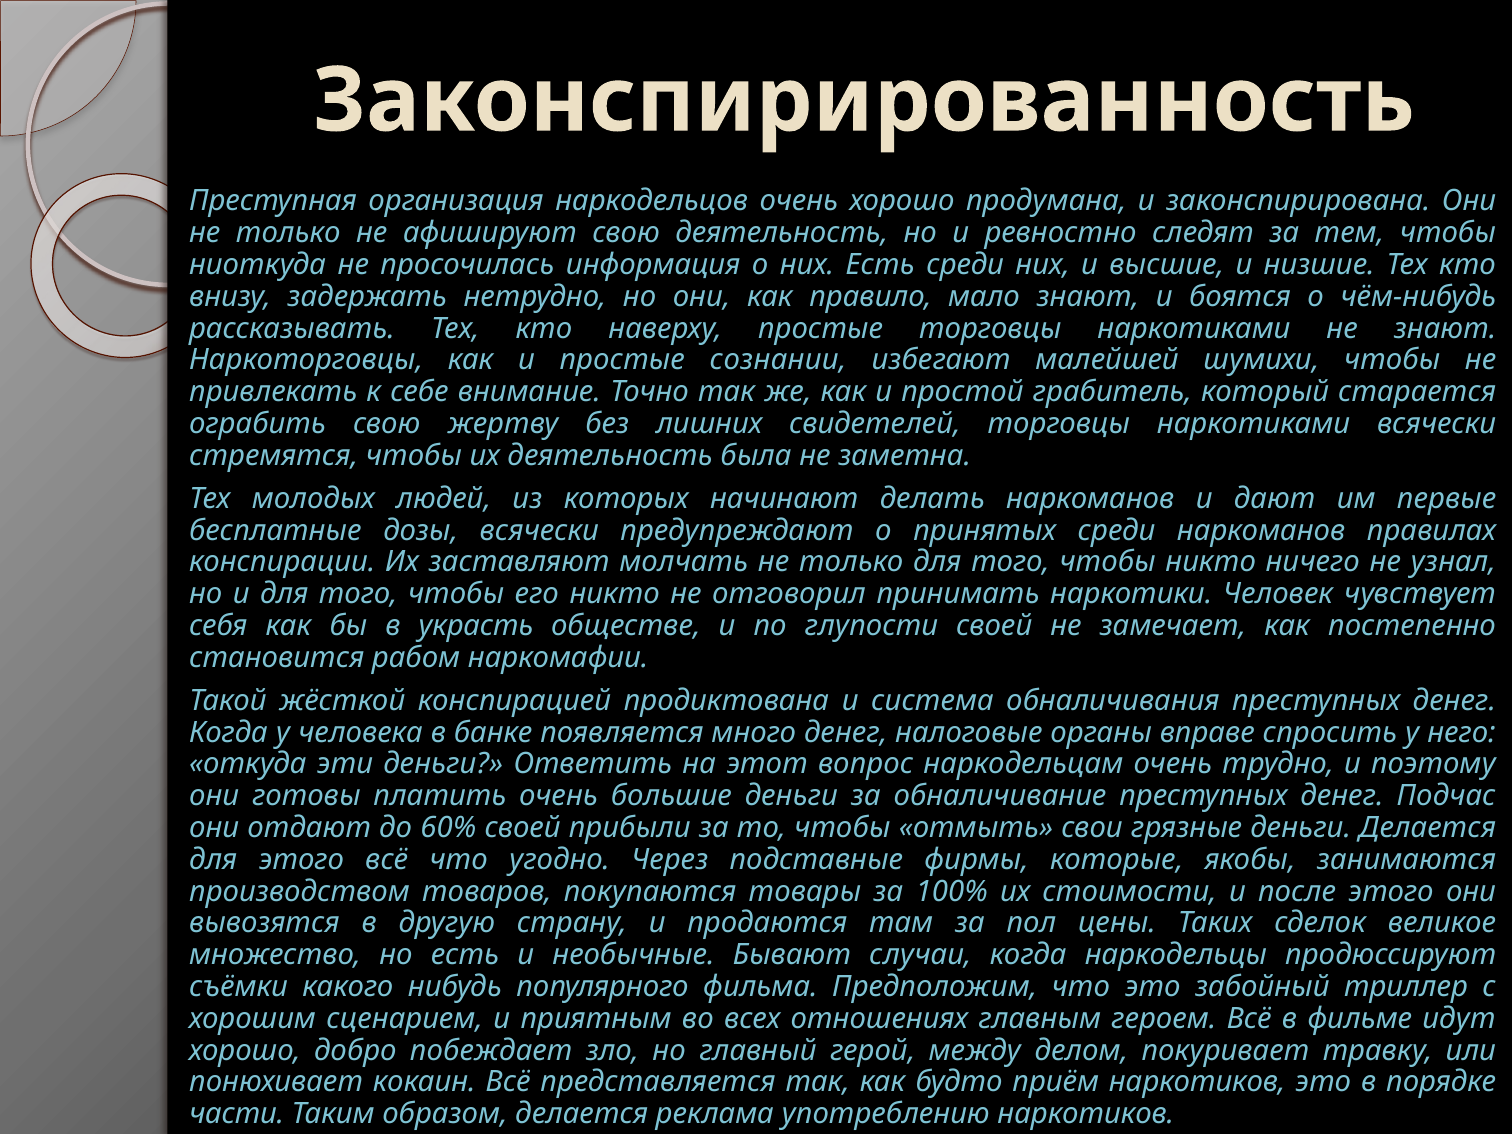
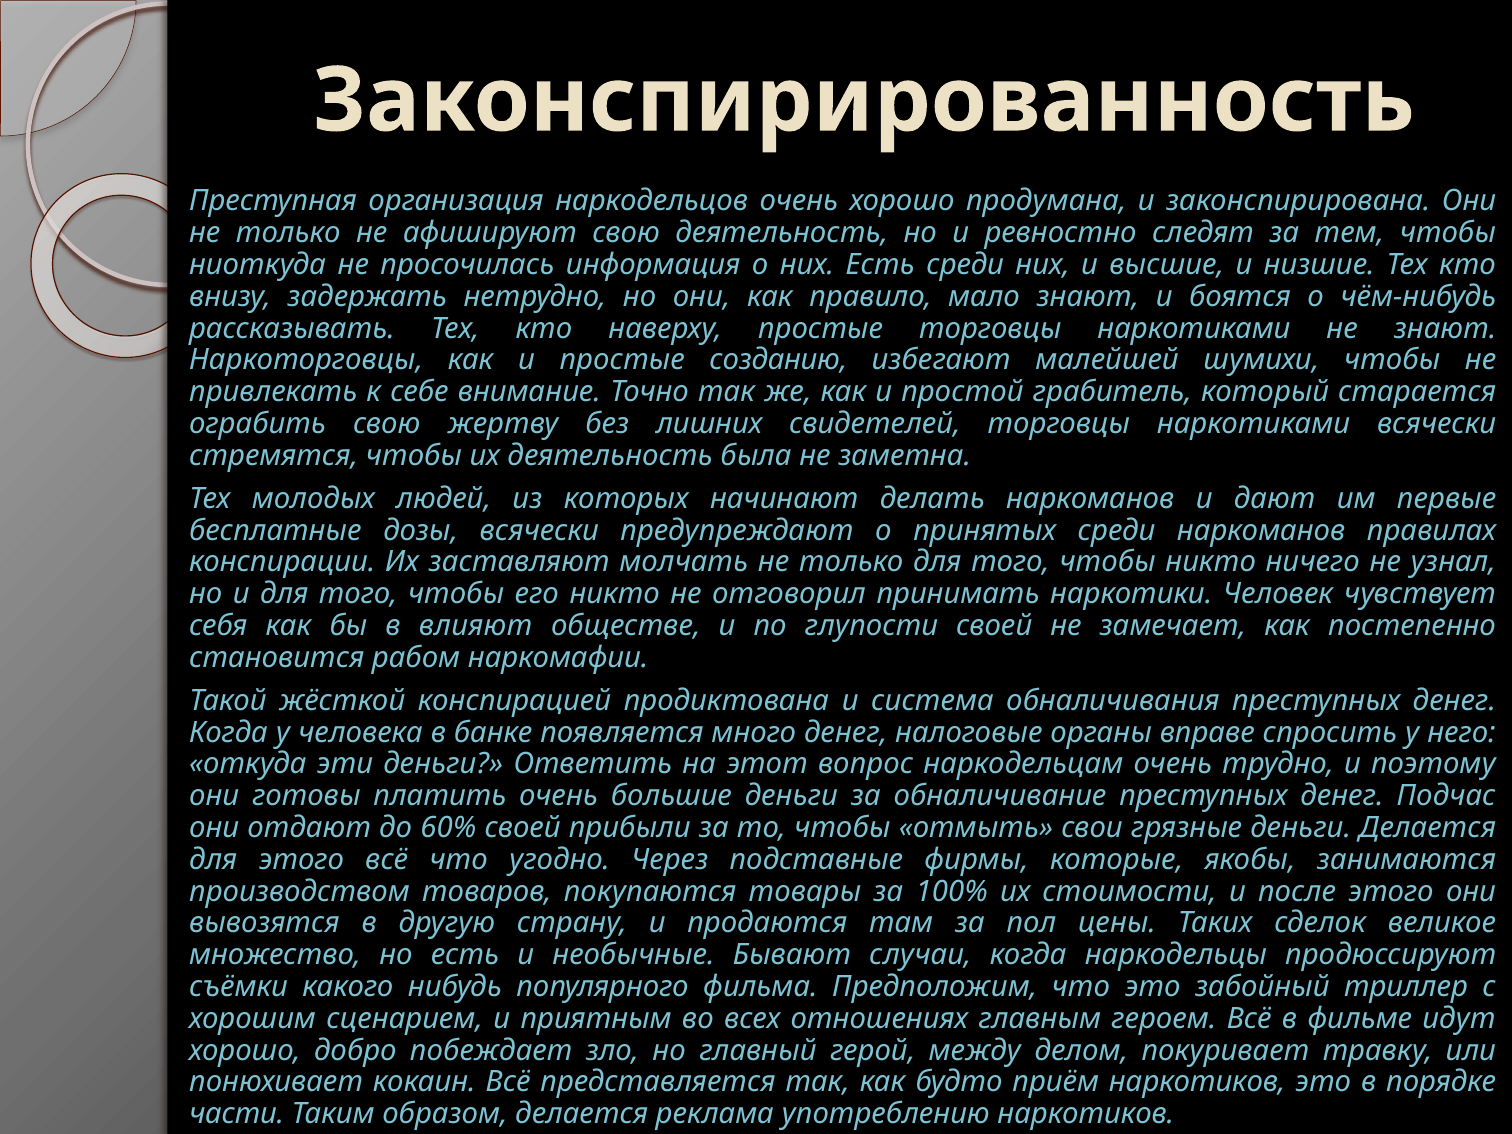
сознании: сознании -> созданию (778, 360)
украсть: украсть -> влияют (476, 626)
